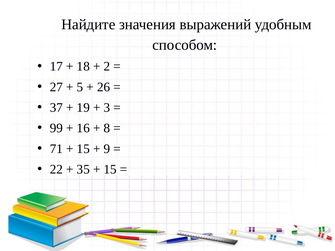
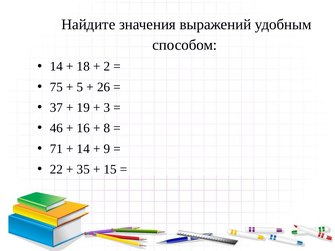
17: 17 -> 14 (56, 67)
27: 27 -> 75 (56, 87)
99: 99 -> 46 (56, 128)
15: 15 -> 14 (83, 149)
